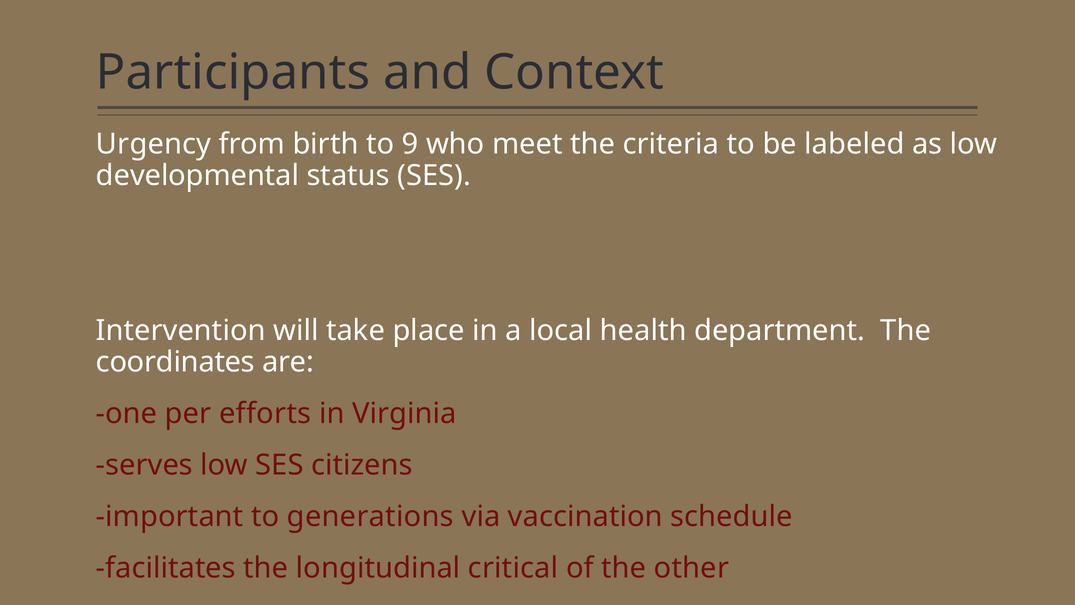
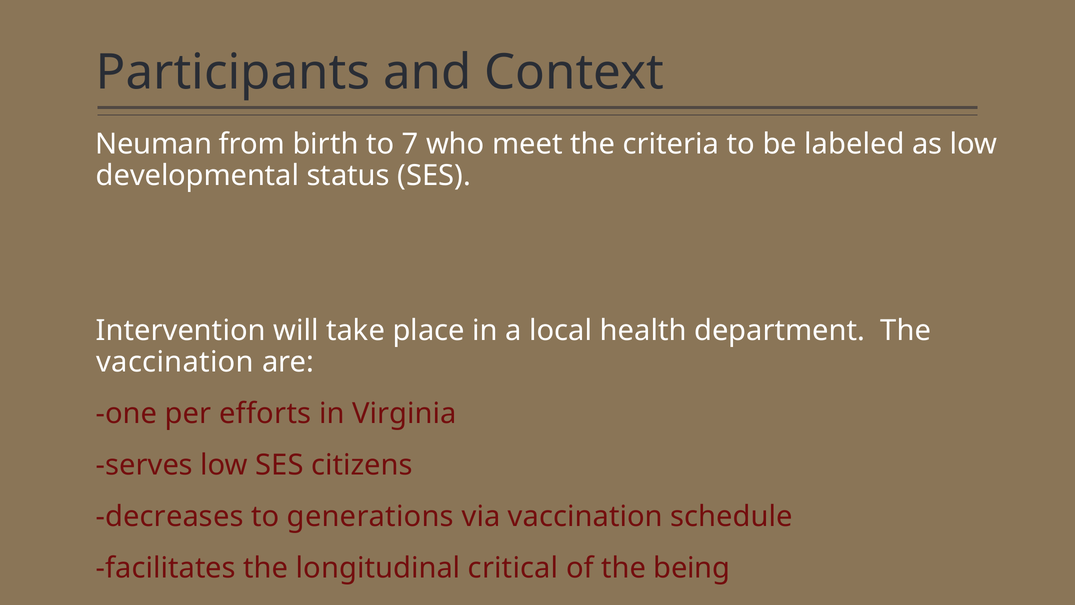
Urgency: Urgency -> Neuman (154, 144)
9: 9 -> 7 (410, 144)
coordinates: coordinates -> vaccination (175, 362)
important: important -> decreases (170, 516)
other: other -> being (692, 568)
